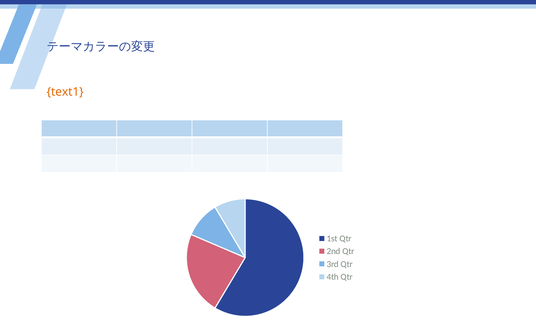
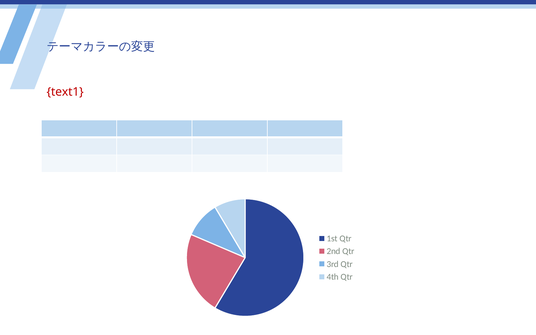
text1 colour: orange -> red (65, 92)
